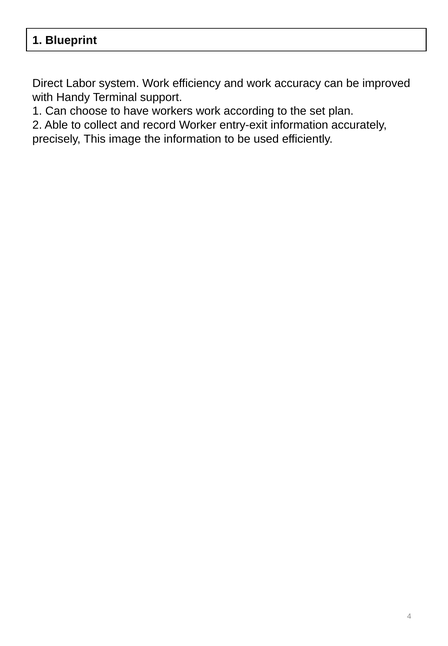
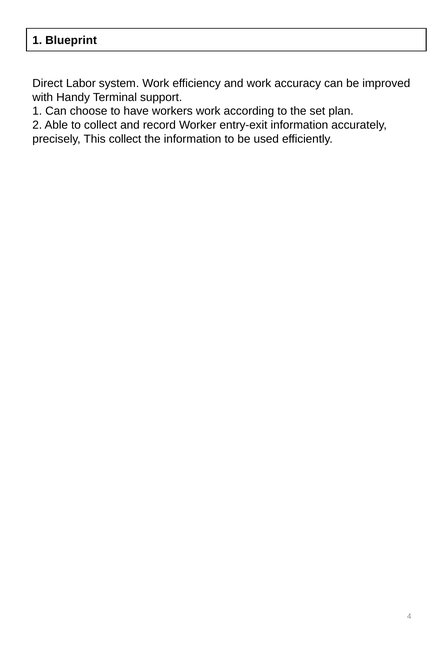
This image: image -> collect (125, 139)
